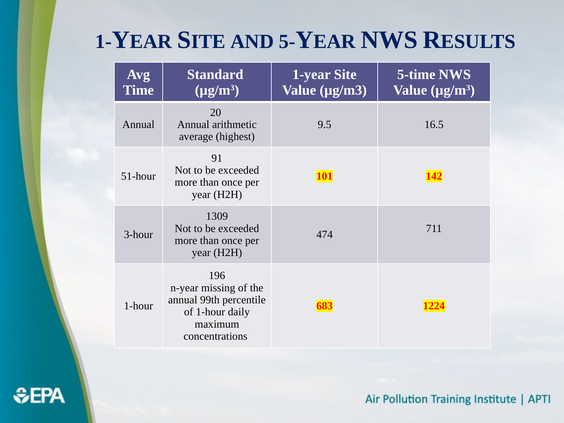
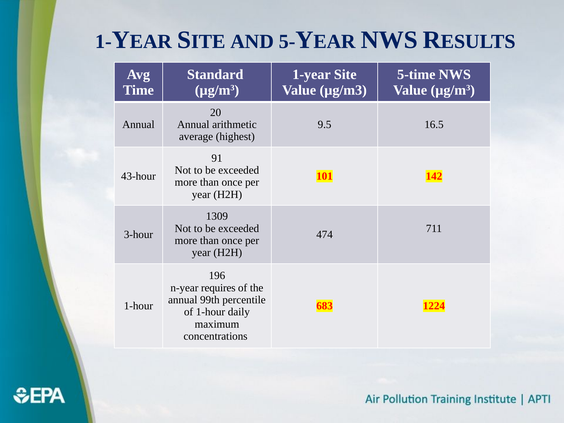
51-hour: 51-hour -> 43-hour (138, 176)
missing: missing -> requires (218, 288)
